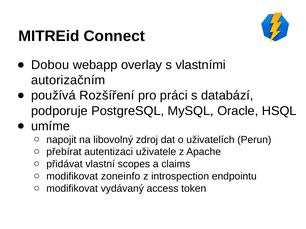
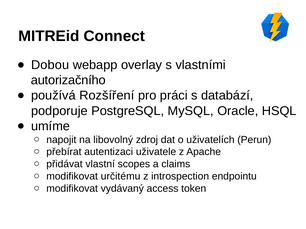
autorizačním: autorizačním -> autorizačního (68, 80)
zoneinfo: zoneinfo -> určitému (121, 177)
